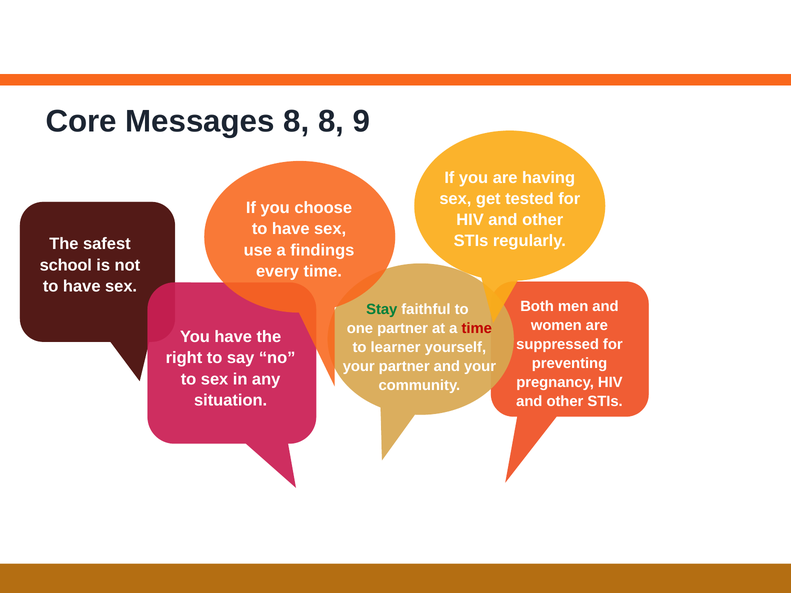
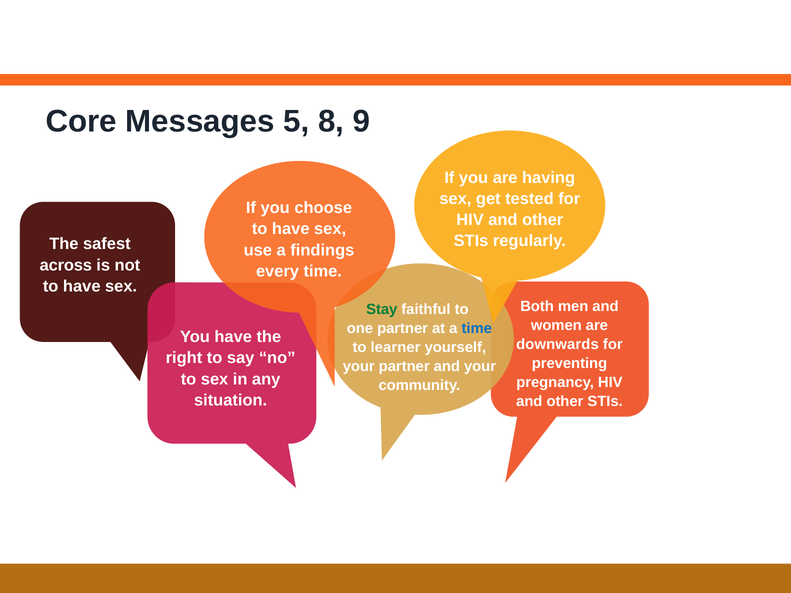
Messages 8: 8 -> 5 (296, 121)
school: school -> across (66, 265)
time colour: red -> blue (477, 329)
suppressed: suppressed -> downwards (557, 345)
